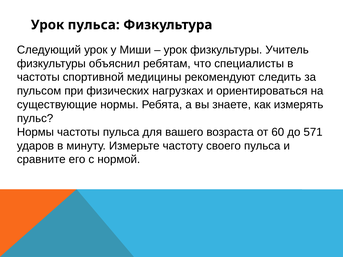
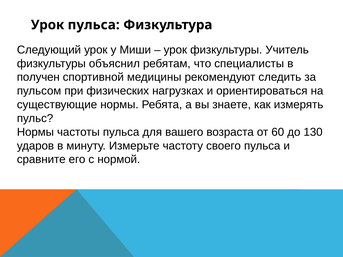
частоты: частоты -> получен (38, 77)
571: 571 -> 130 (313, 132)
